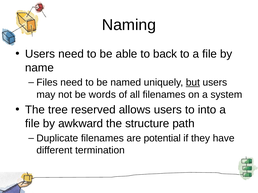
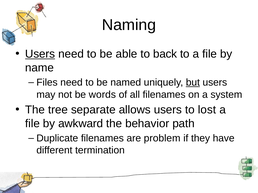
Users underline: none -> present (40, 54)
reserved: reserved -> separate (93, 110)
into: into -> lost (207, 110)
structure: structure -> behavior (147, 124)
potential: potential -> problem (162, 139)
